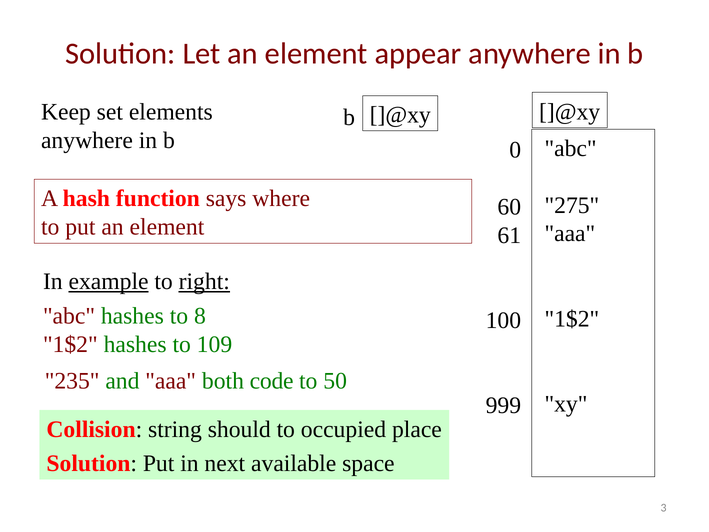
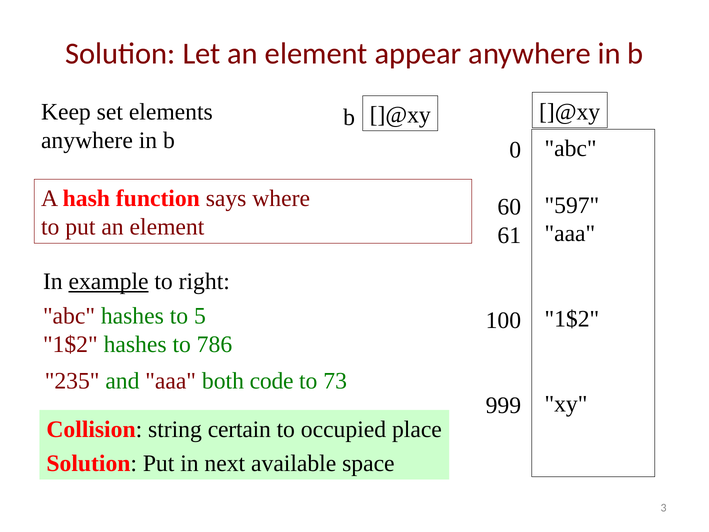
275: 275 -> 597 (572, 205)
right underline: present -> none (204, 281)
8: 8 -> 5 (200, 316)
109: 109 -> 786 (214, 344)
50: 50 -> 73 (335, 381)
should: should -> certain (239, 429)
